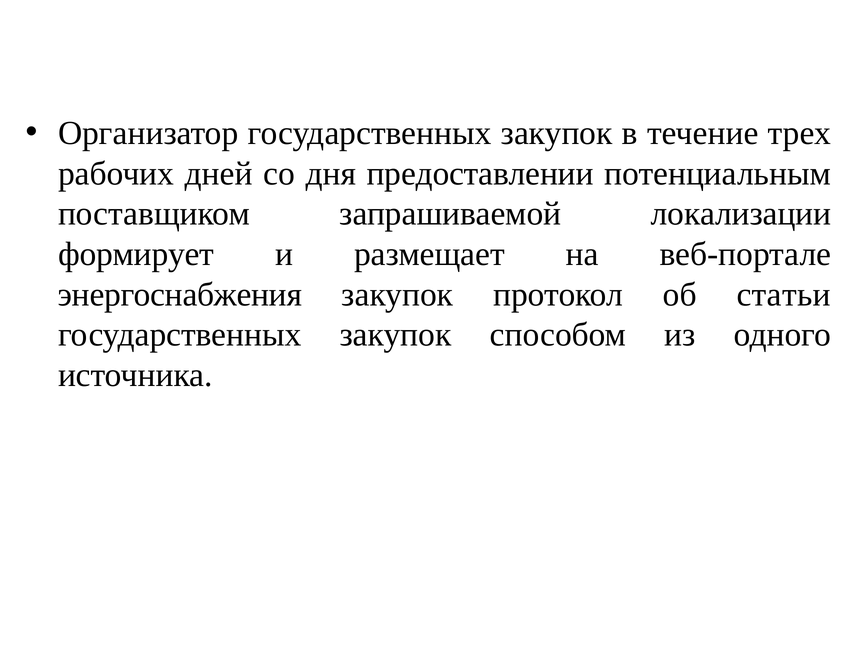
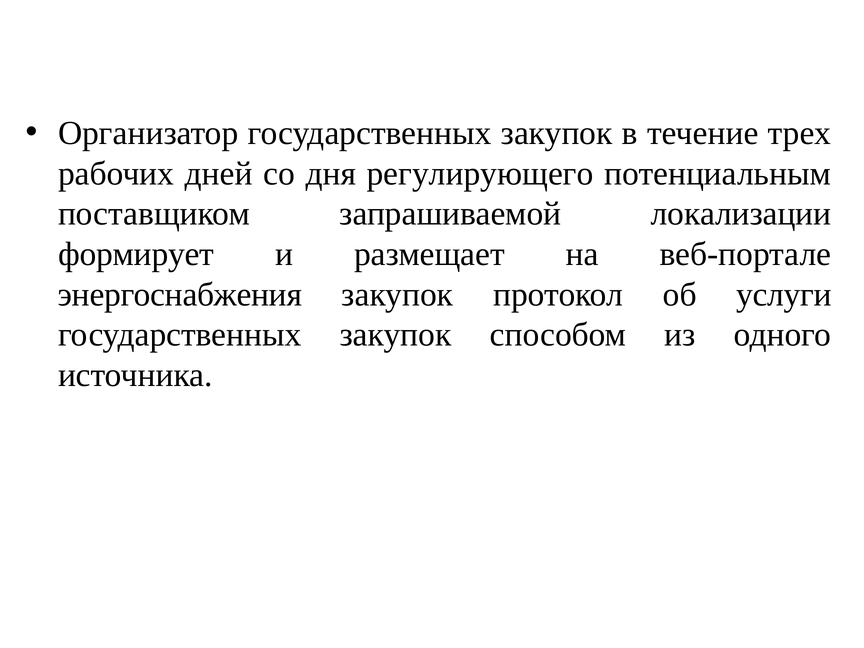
предоставлении: предоставлении -> регулирующего (480, 173)
статьи: статьи -> услуги (784, 294)
